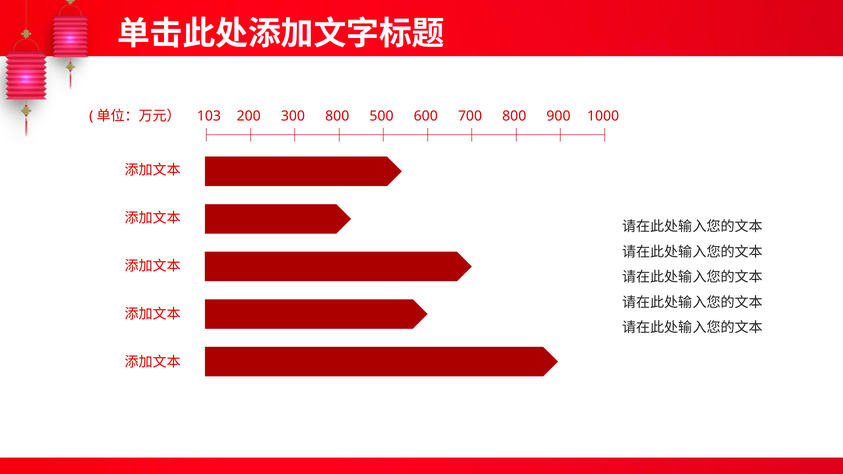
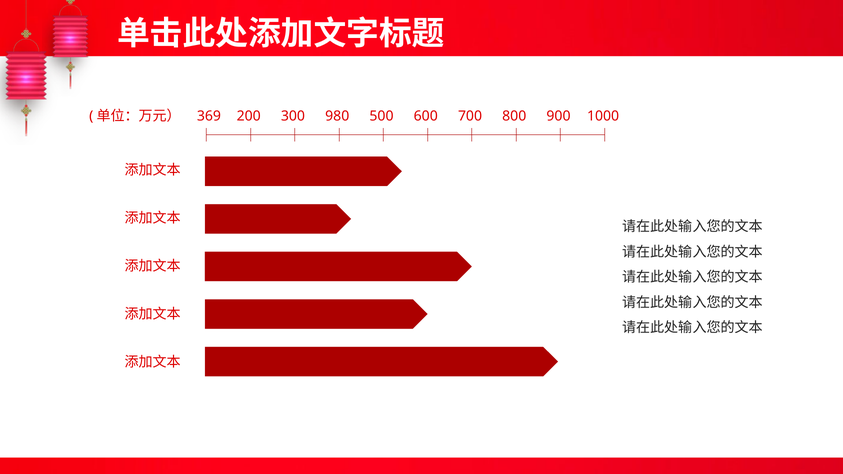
103: 103 -> 369 (209, 116)
300 800: 800 -> 980 (337, 116)
